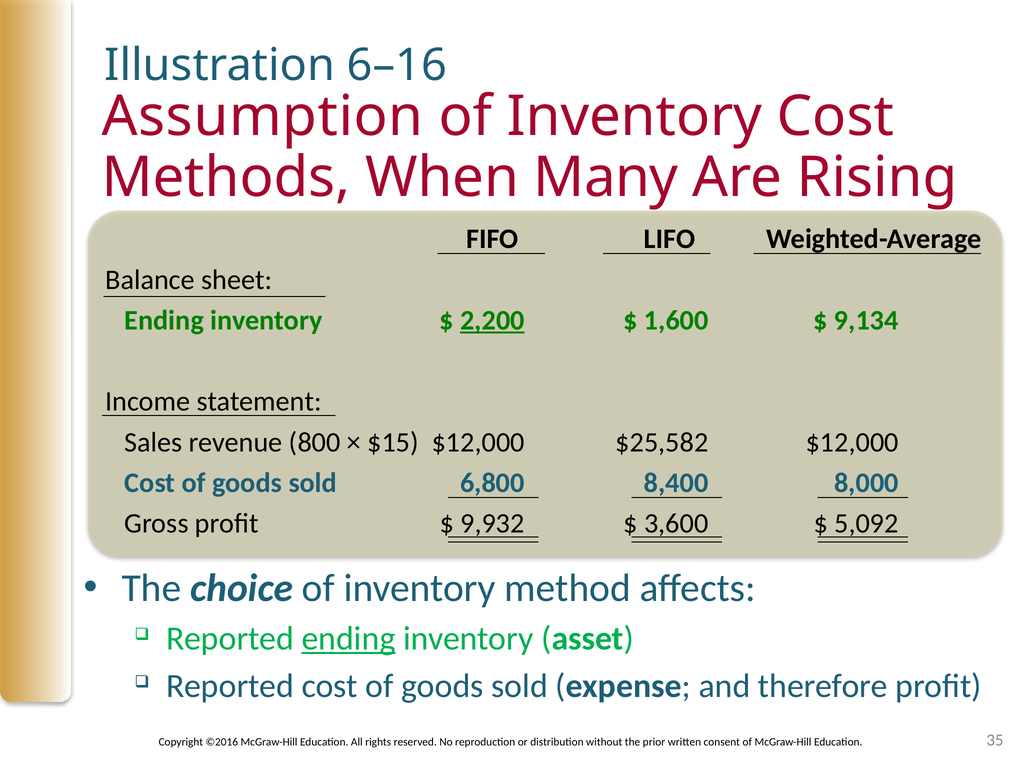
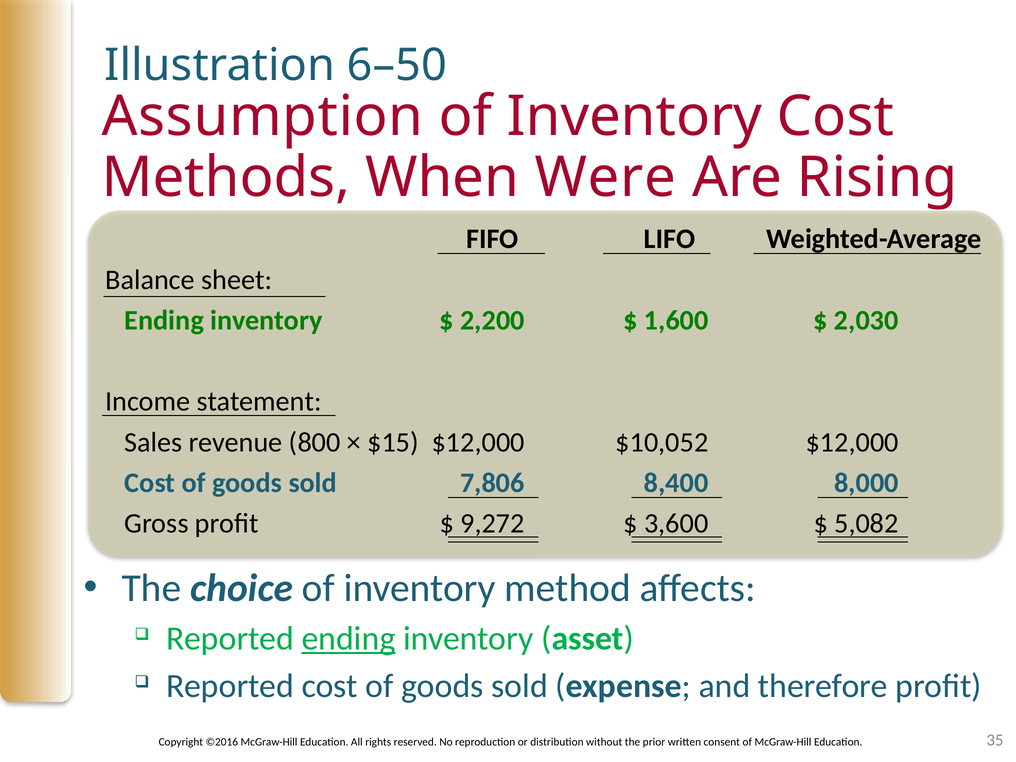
6–16: 6–16 -> 6–50 (397, 65)
Many: Many -> Were (605, 178)
2,200 underline: present -> none (492, 320)
9,134: 9,134 -> 2,030 (866, 320)
$25,582: $25,582 -> $10,052 (662, 442)
6,800: 6,800 -> 7,806 (492, 483)
9,932: 9,932 -> 9,272 (492, 524)
5,092: 5,092 -> 5,082 (866, 524)
